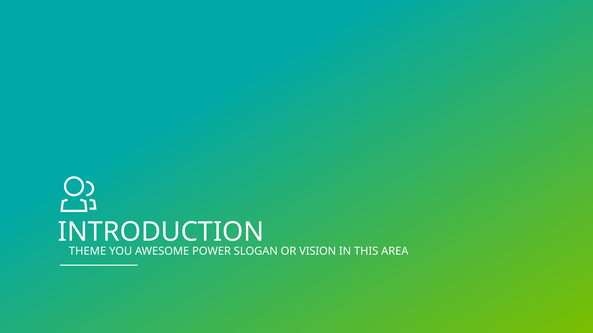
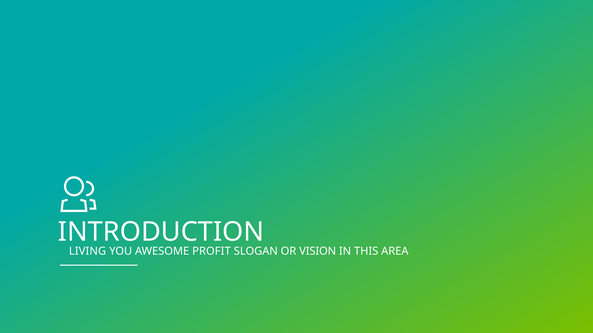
THEME: THEME -> LIVING (88, 252)
POWER: POWER -> PROFIT (211, 252)
